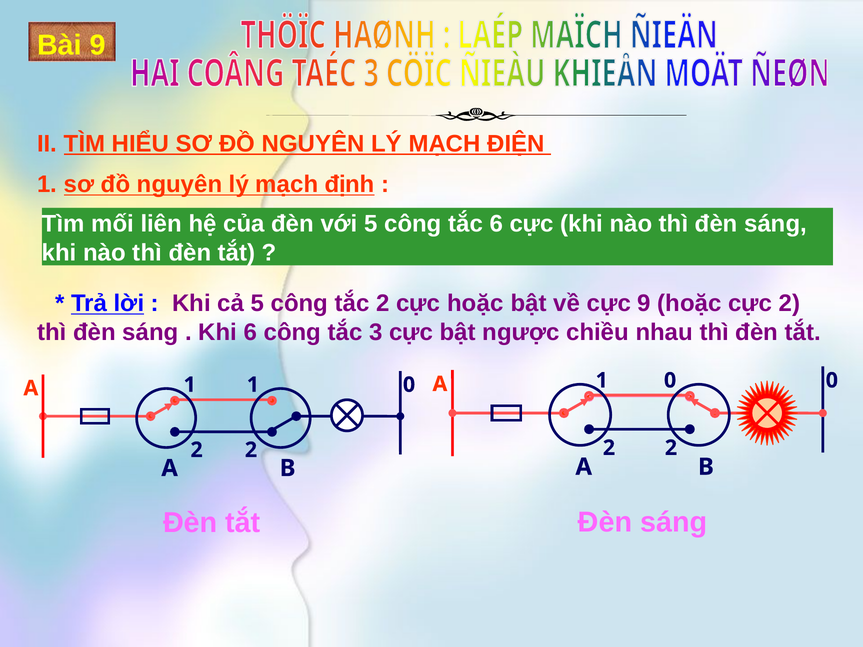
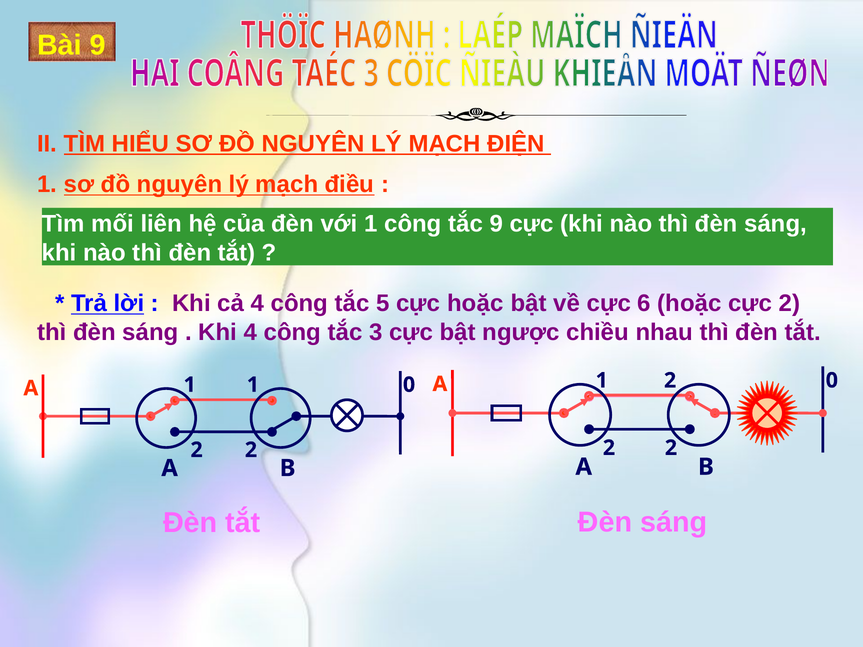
định: định -> điều (349, 185)
với 5: 5 -> 1 (371, 224)
tắc 6: 6 -> 9 (496, 224)
cả 5: 5 -> 4 (257, 304)
tắc 2: 2 -> 5 (383, 304)
cực 9: 9 -> 6 (644, 304)
Khi 6: 6 -> 4 (251, 332)
0: 0 -> 2 (670, 381)
